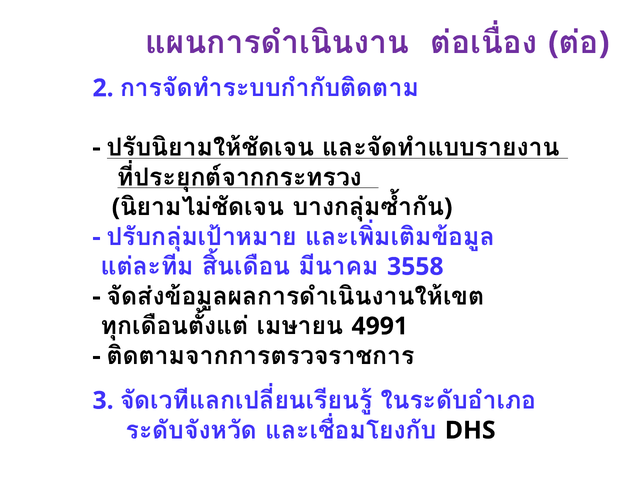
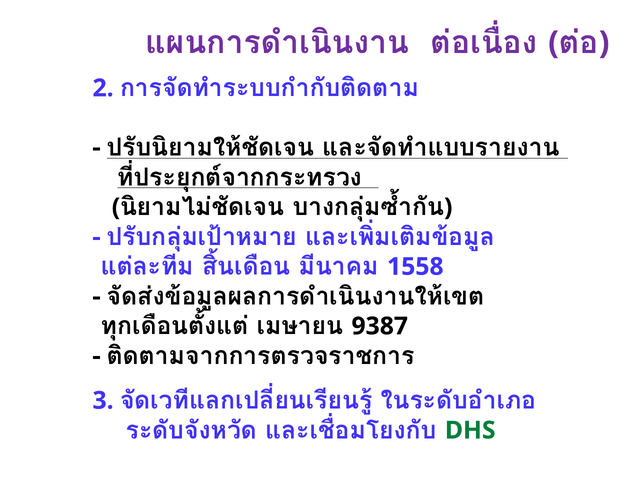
3558: 3558 -> 1558 (415, 267)
4991: 4991 -> 9387 (380, 326)
DHS colour: black -> green (470, 430)
